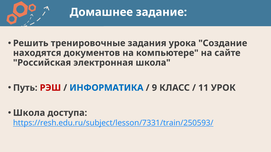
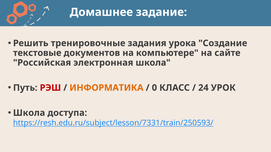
находятся: находятся -> текстовые (37, 53)
ИНФОРМАТИКА colour: blue -> orange (106, 88)
9: 9 -> 0 (154, 88)
11: 11 -> 24 (203, 88)
